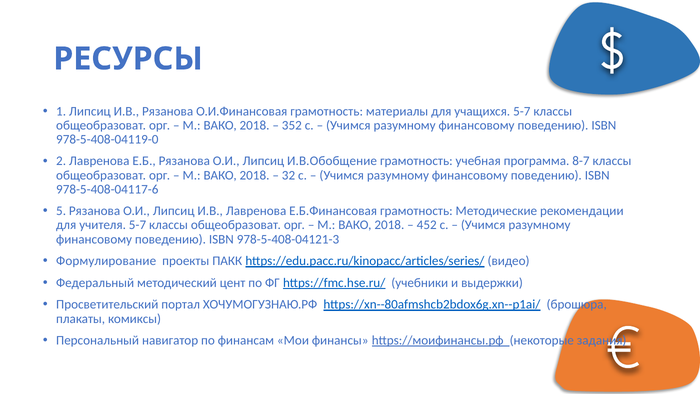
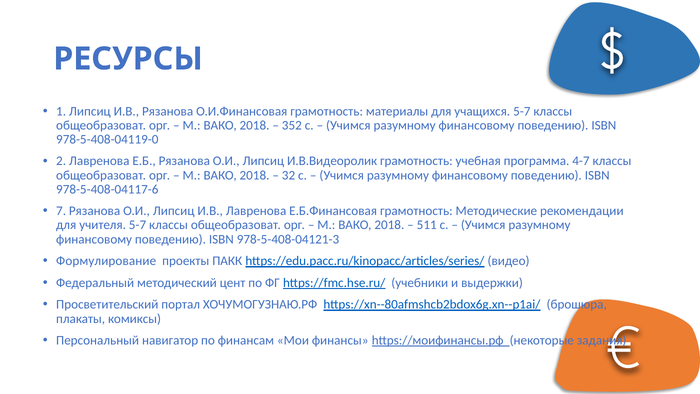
И.В.Обобщение: И.В.Обобщение -> И.В.Видеоролик (332, 161)
8-7: 8-7 -> 4-7 (581, 161)
5: 5 -> 7 (61, 211)
452: 452 -> 511 (427, 225)
